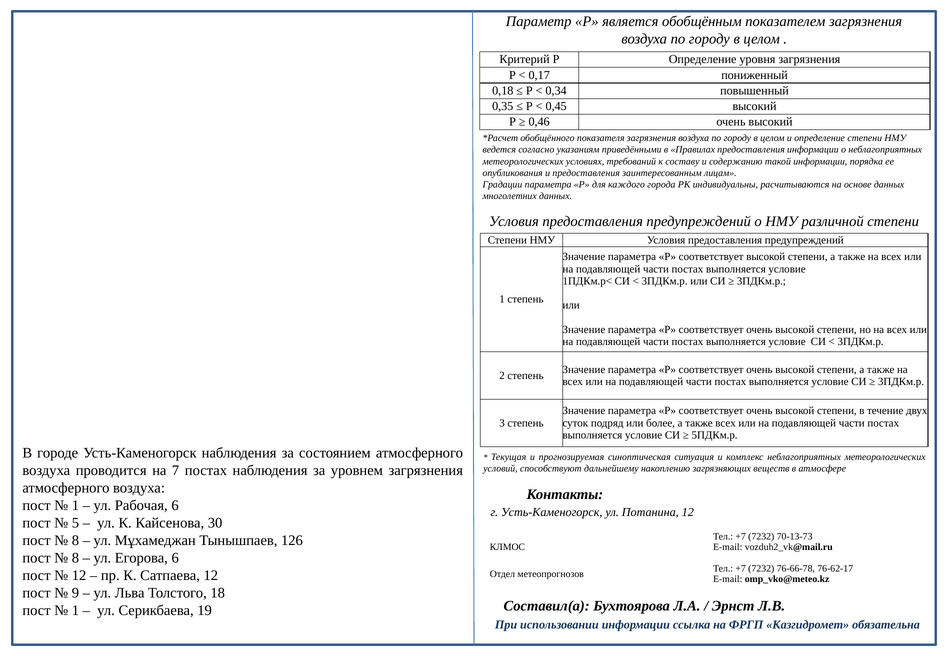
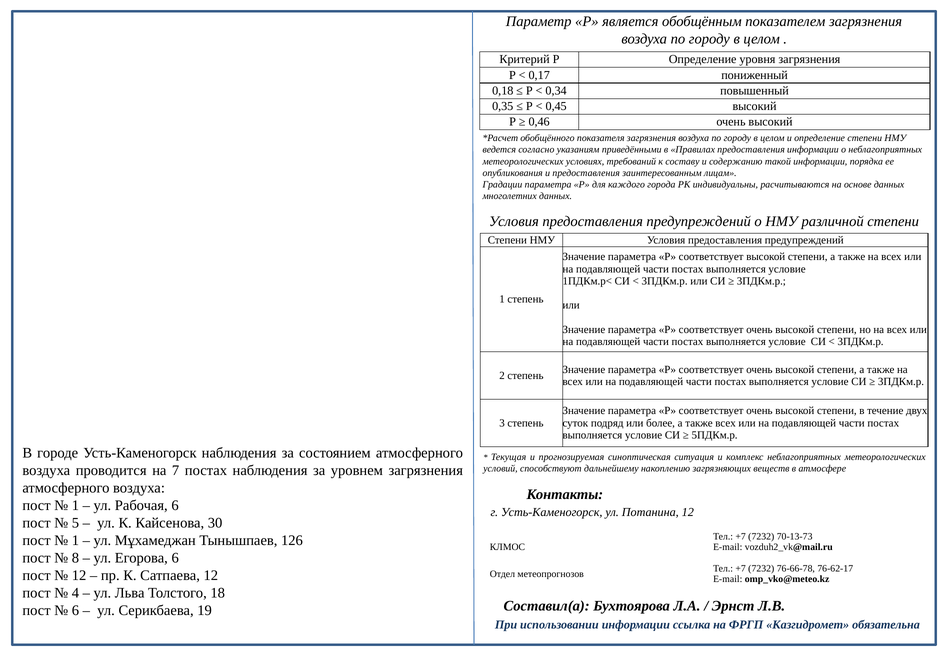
8: 8 -> 1 (75, 541)
9: 9 -> 4 (75, 593)
1: 1 -> 6 (75, 611)
